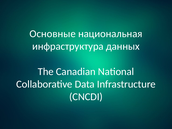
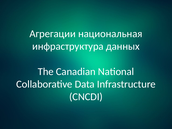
Основные: Основные -> Агрегации (53, 34)
